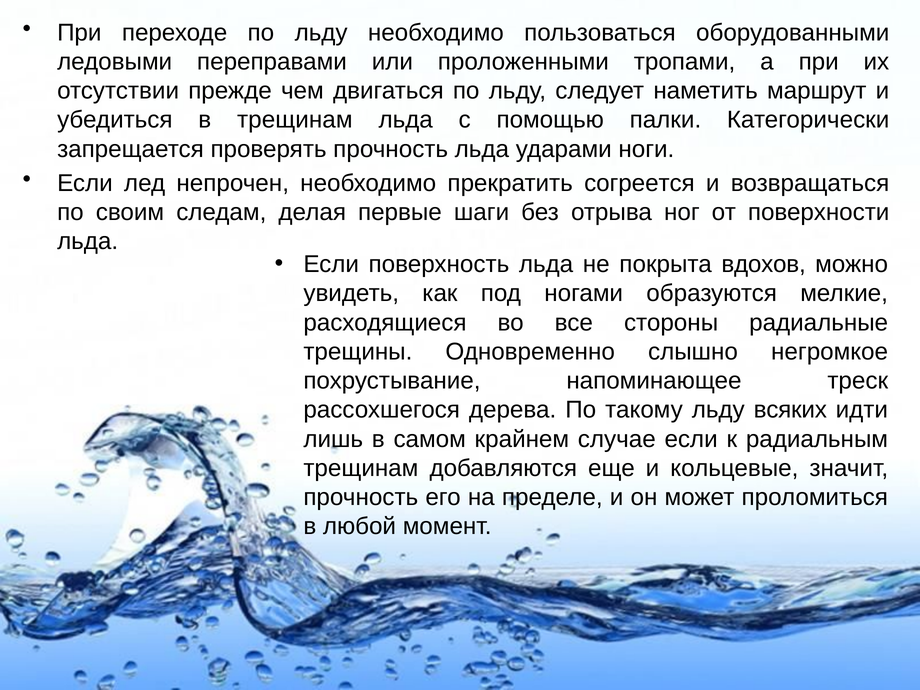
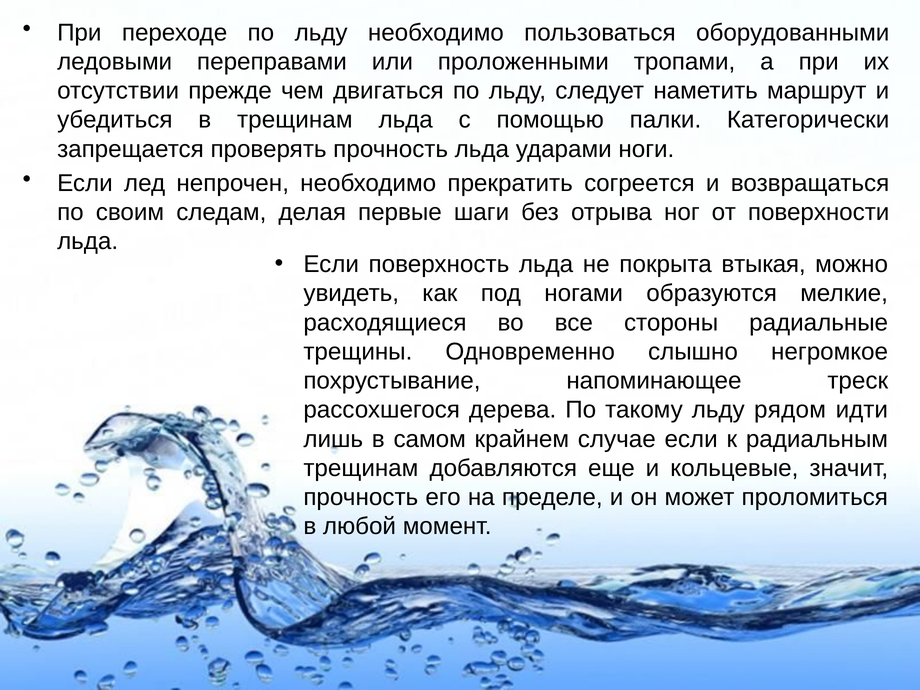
вдохов: вдохов -> втыкая (764, 264)
всяких: всяких -> рядом (790, 410)
